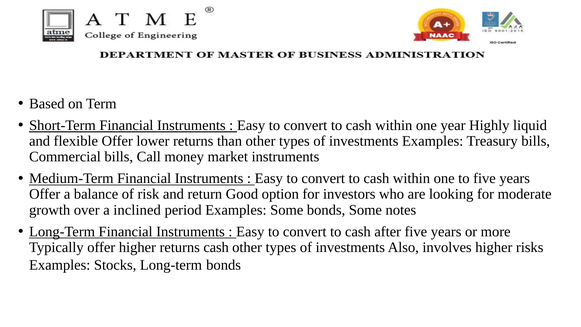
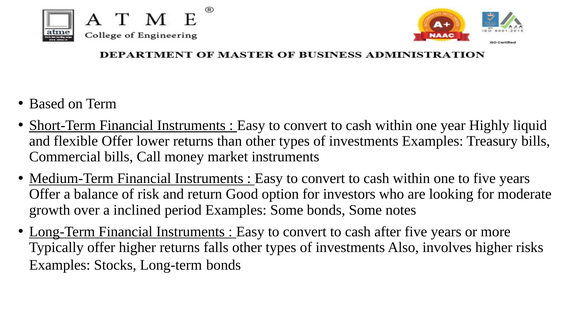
returns cash: cash -> falls (216, 247)
